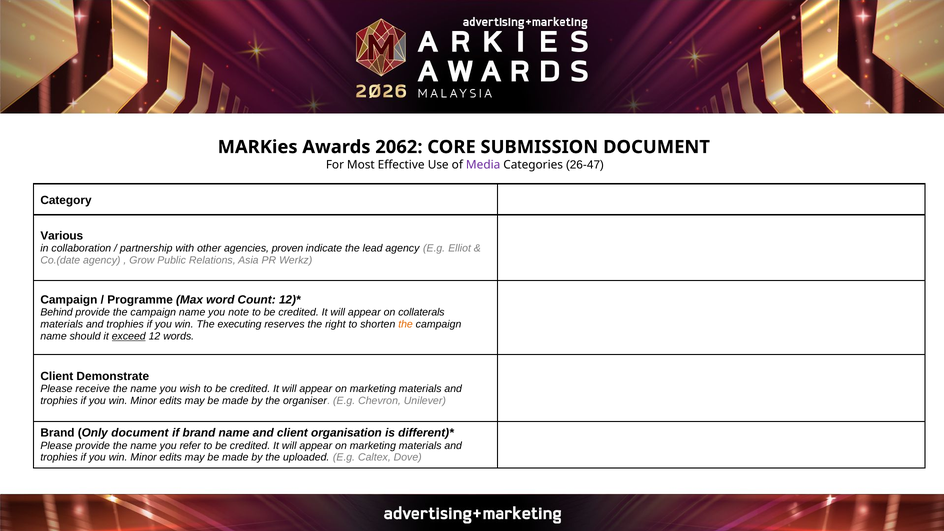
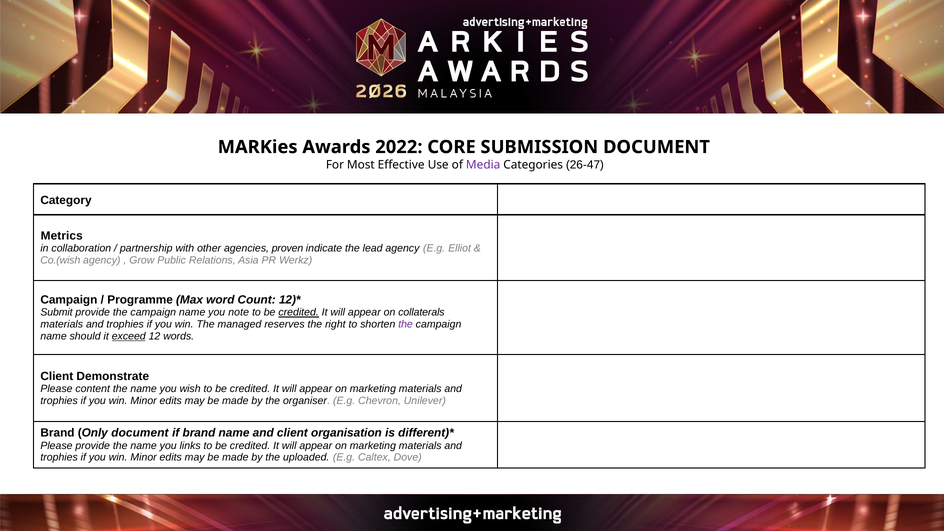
2062: 2062 -> 2022 (399, 147)
Various: Various -> Metrics (62, 236)
Co.(date: Co.(date -> Co.(wish (60, 260)
Behind: Behind -> Submit (57, 313)
credited underline: none -> present (299, 313)
executing: executing -> managed (239, 324)
the colour: orange -> purple (406, 324)
receive: receive -> content (93, 389)
refer: refer -> links (190, 446)
